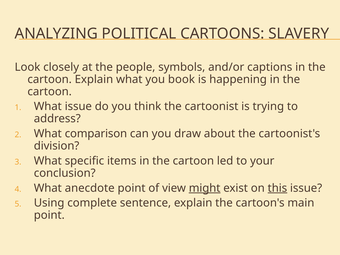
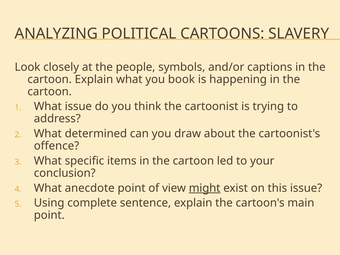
comparison: comparison -> determined (96, 134)
division: division -> offence (56, 146)
this underline: present -> none (277, 188)
